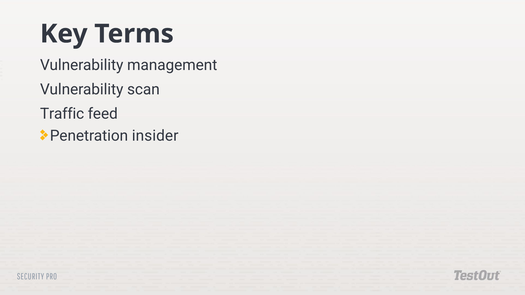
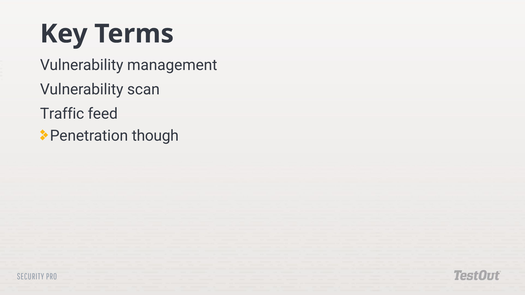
insider: insider -> though (155, 136)
